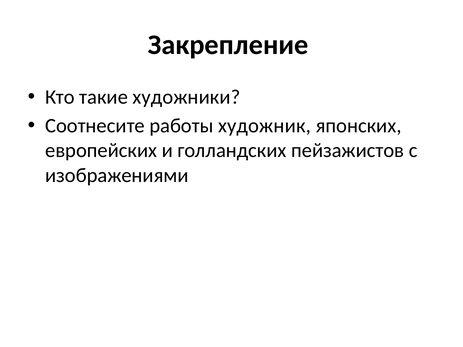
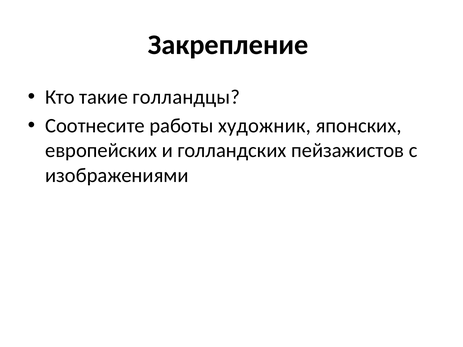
художники: художники -> голландцы (186, 97)
